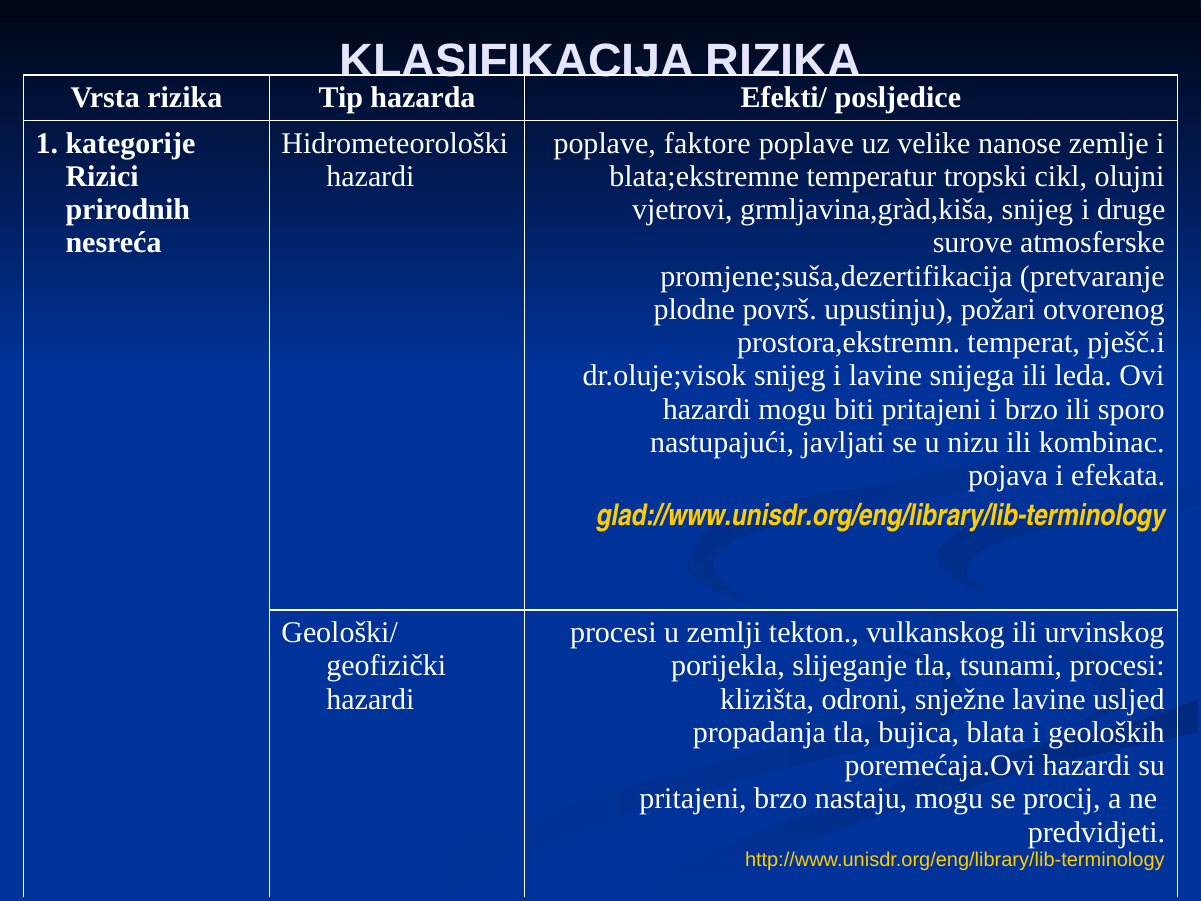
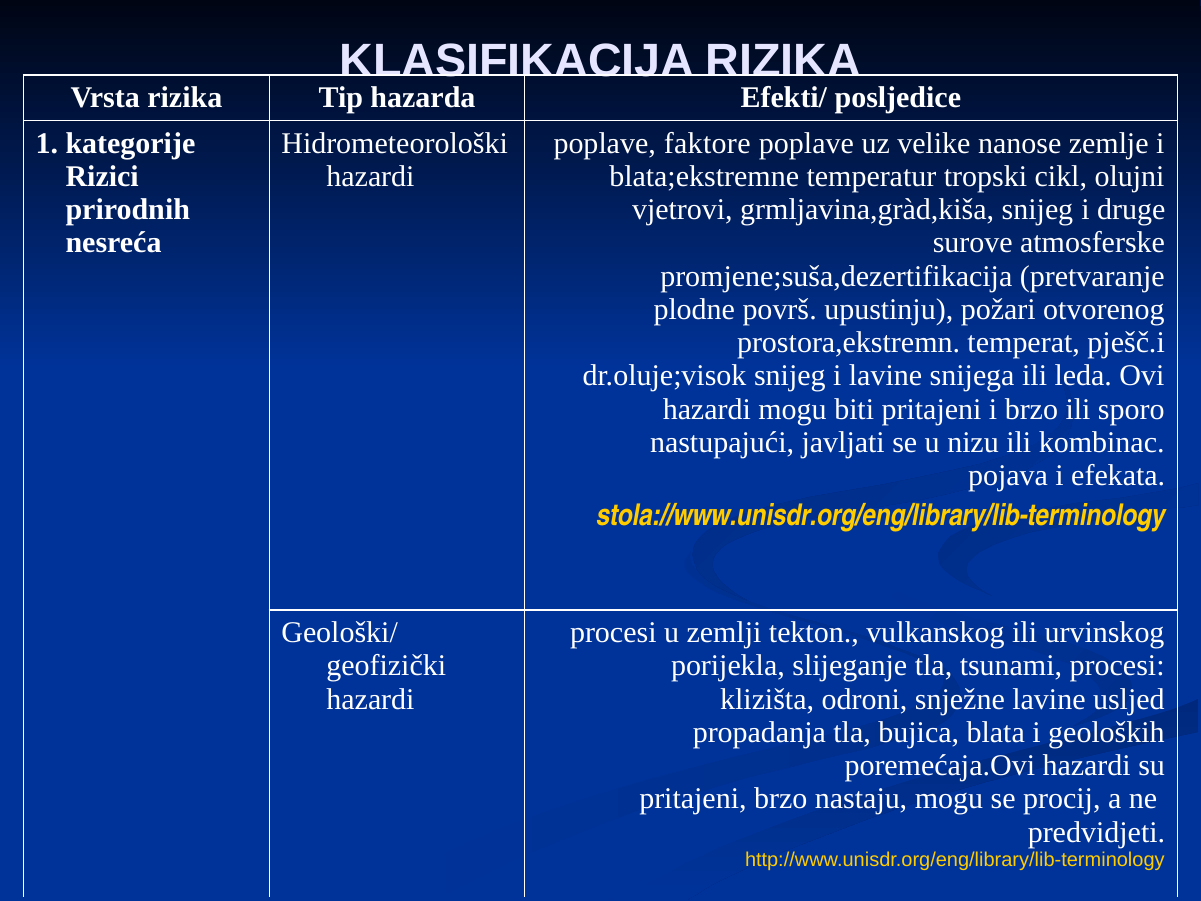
glad://www.unisdr.org/eng/library/lib-terminology: glad://www.unisdr.org/eng/library/lib-terminology -> stola://www.unisdr.org/eng/library/lib-terminology (881, 515)
